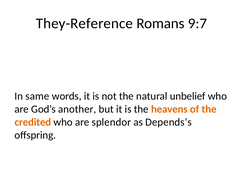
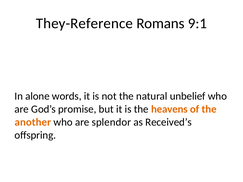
9:7: 9:7 -> 9:1 (197, 24)
same: same -> alone (37, 96)
another: another -> promise (77, 109)
credited: credited -> another (33, 122)
Depends’s: Depends’s -> Received’s (169, 122)
